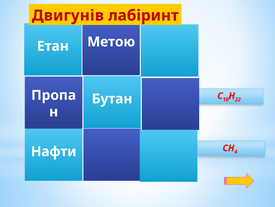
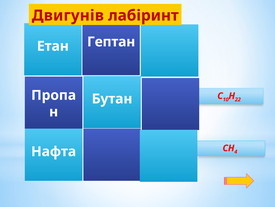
Метою: Метою -> Гептан (111, 42)
Нафти: Нафти -> Нафта (54, 151)
